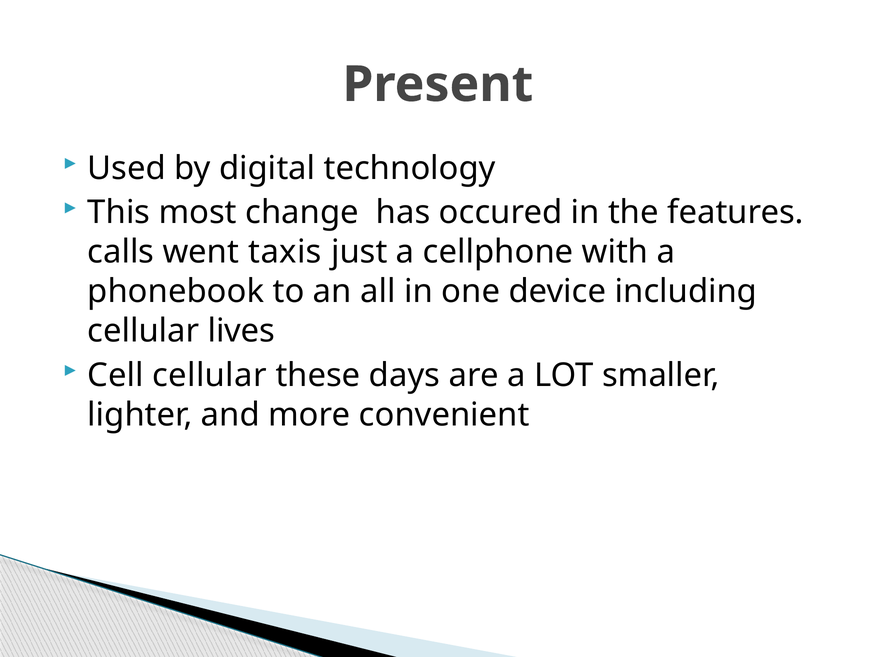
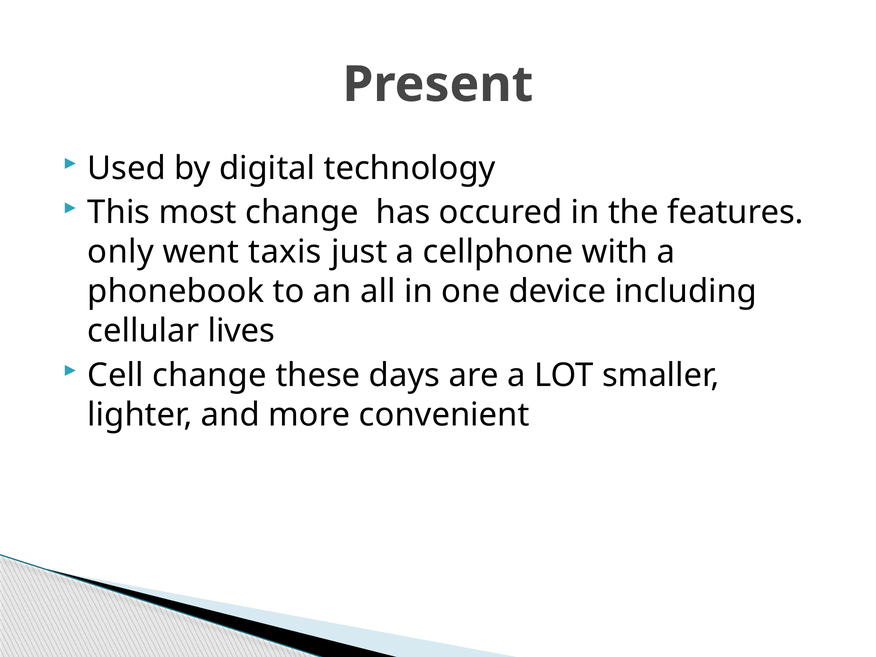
calls: calls -> only (121, 252)
Cell cellular: cellular -> change (209, 375)
